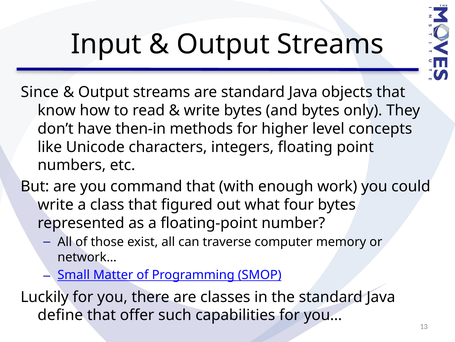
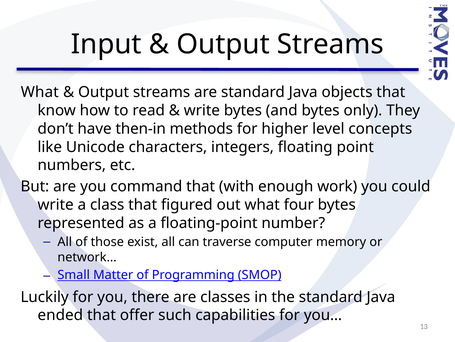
Since: Since -> What (40, 92)
define: define -> ended (60, 315)
